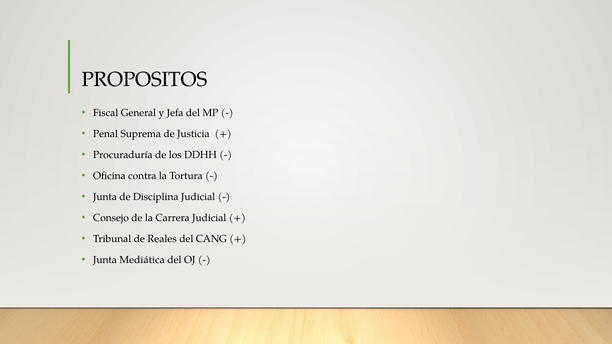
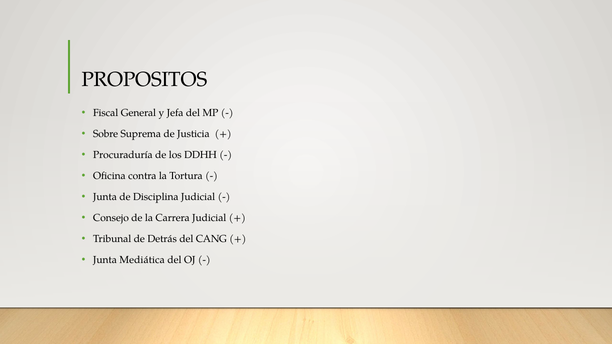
Penal: Penal -> Sobre (106, 134)
Reales: Reales -> Detrás (162, 239)
